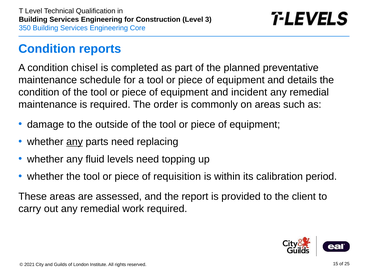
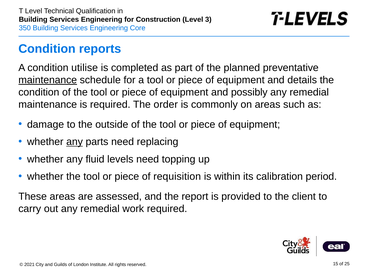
chisel: chisel -> utilise (85, 68)
maintenance underline: none -> present (48, 80)
incident: incident -> possibly (249, 92)
